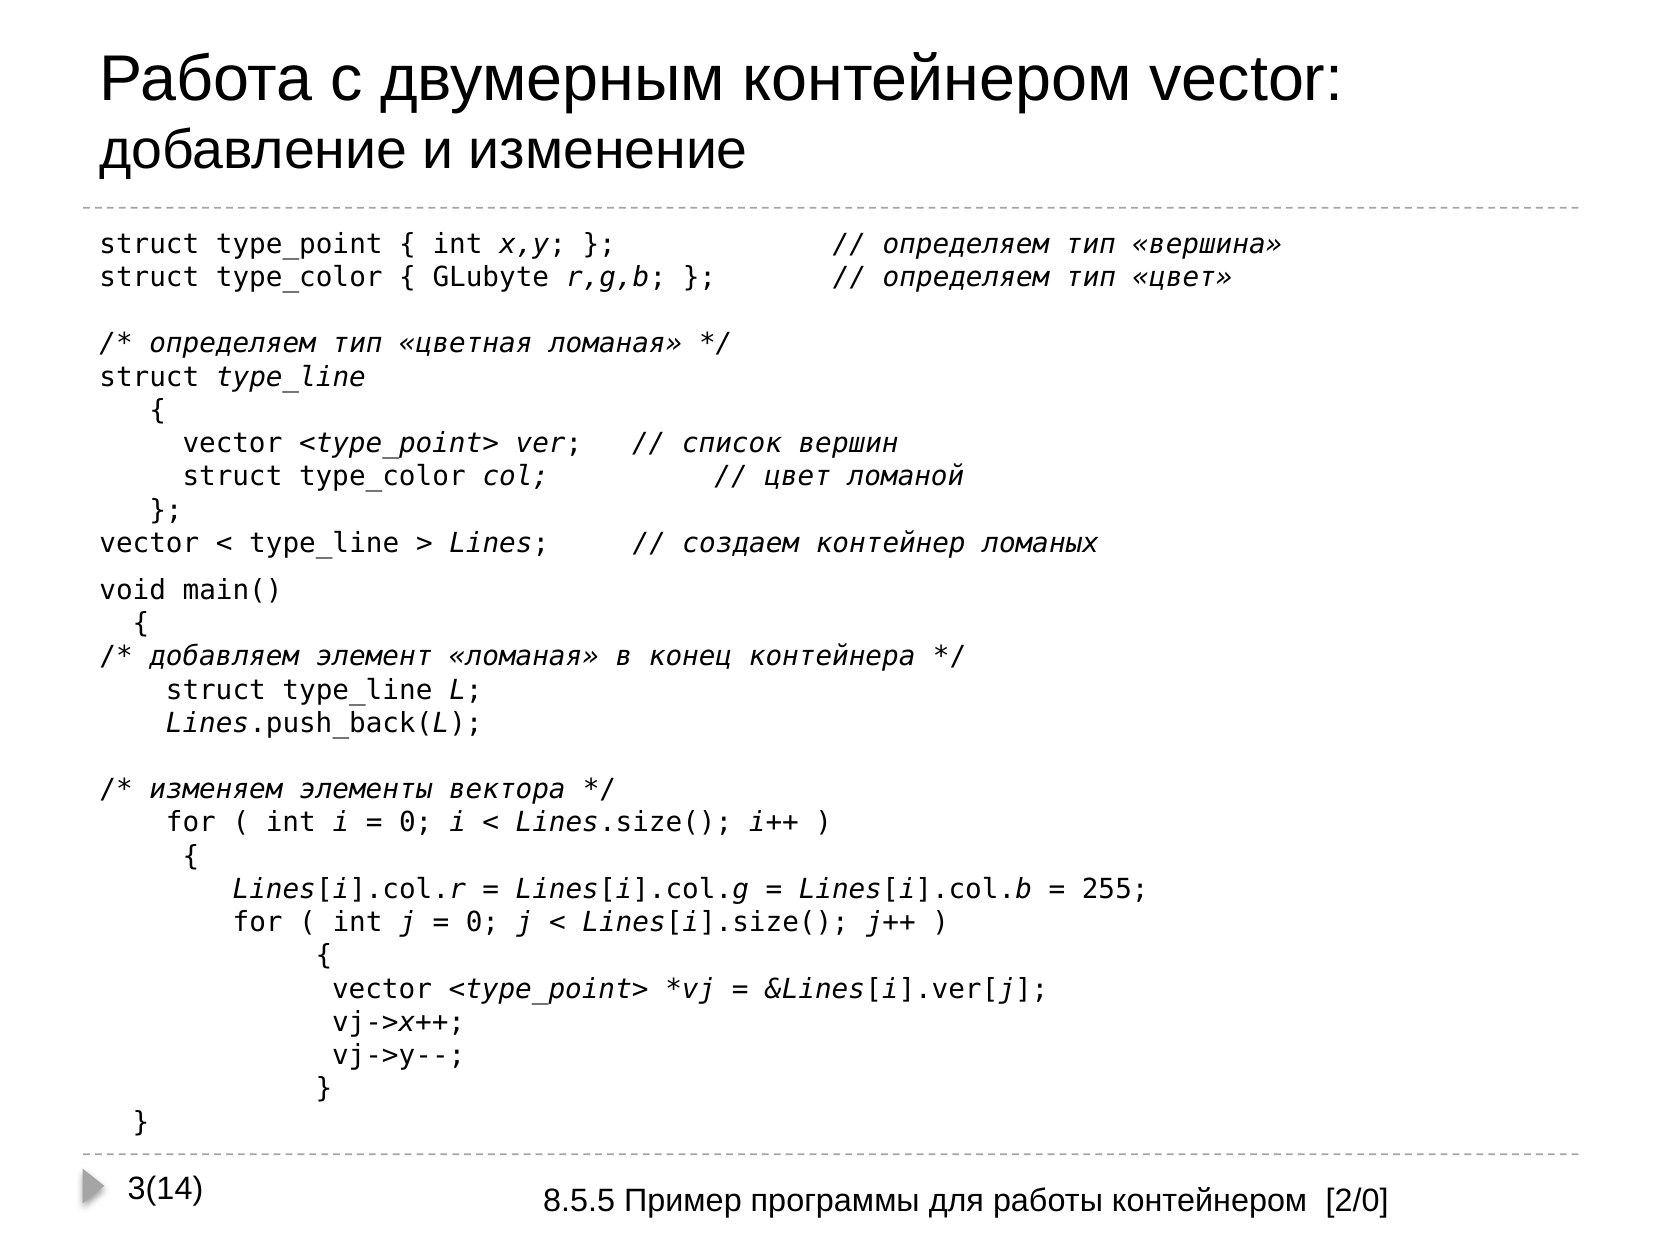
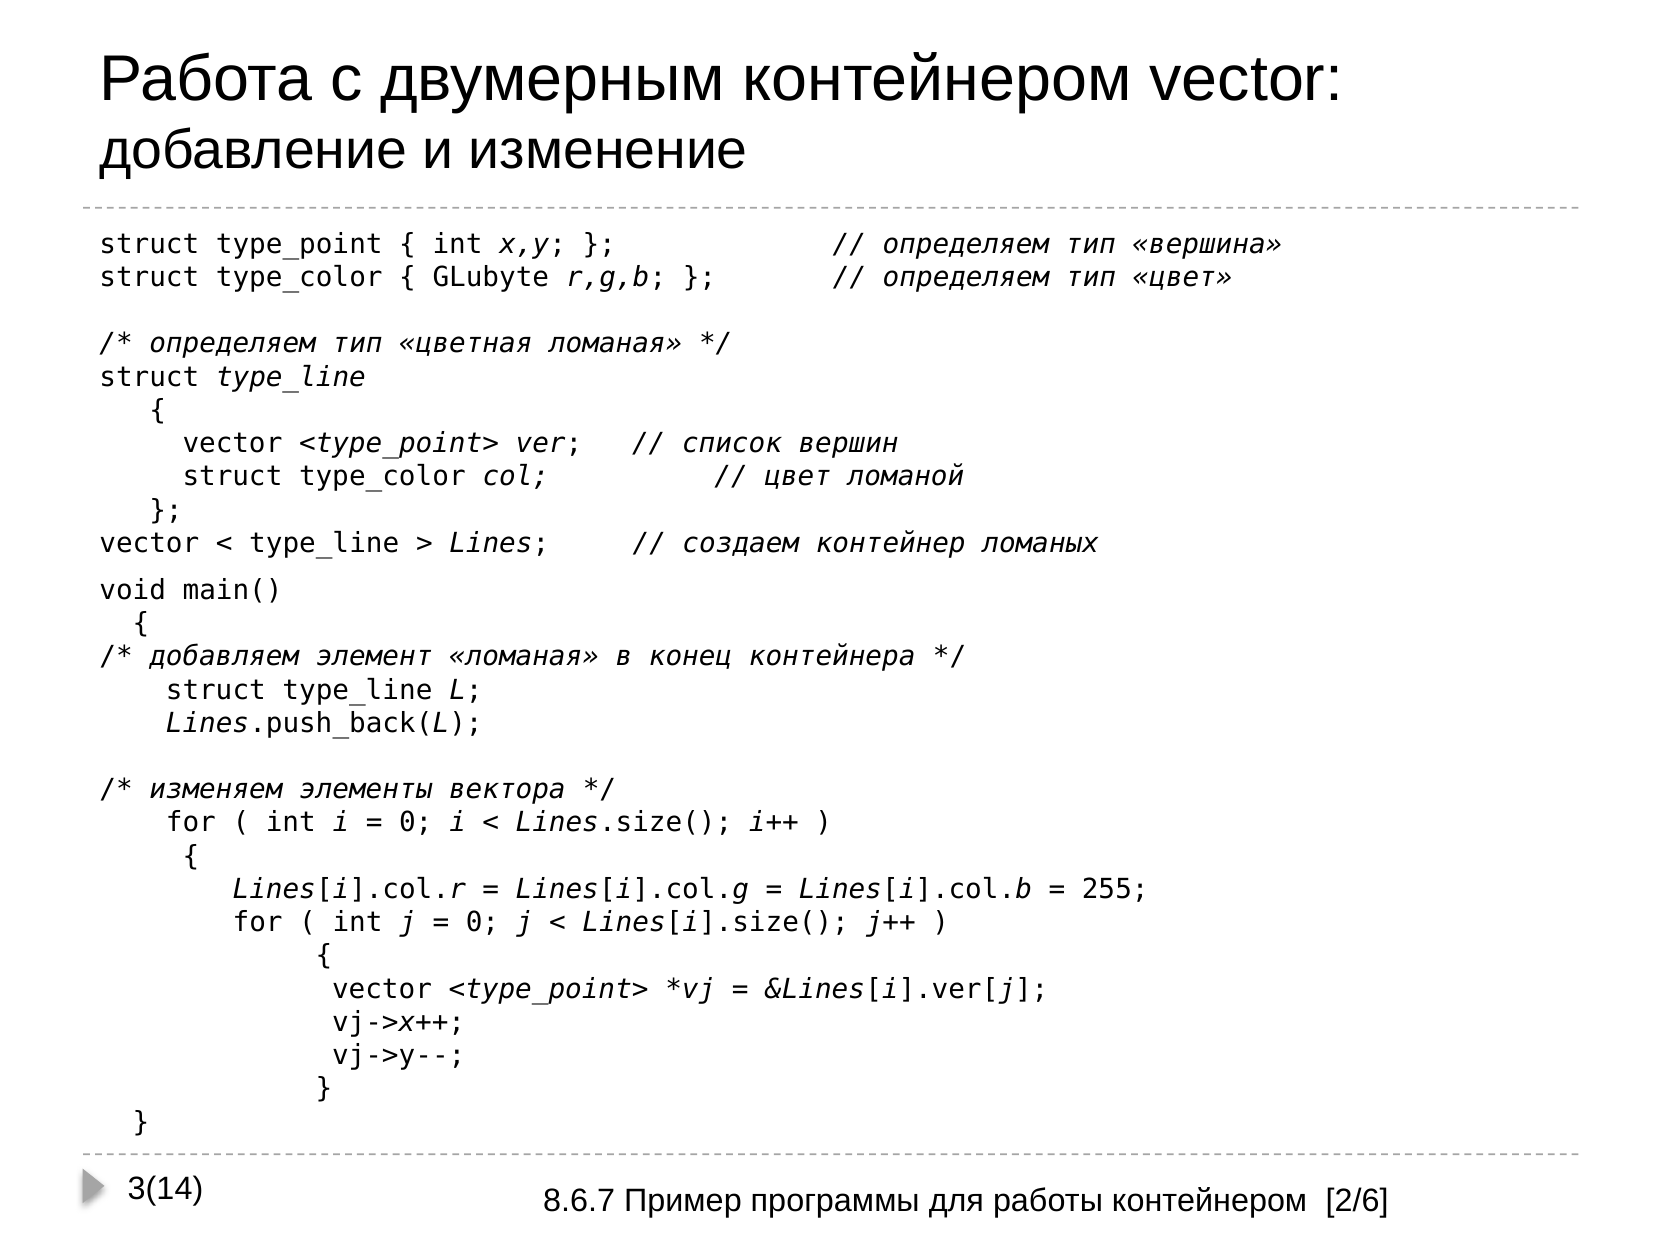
8.5.5: 8.5.5 -> 8.6.7 (579, 1202)
2/0: 2/0 -> 2/6 (1357, 1202)
